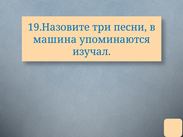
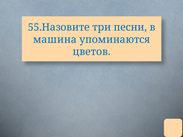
19.Назовите: 19.Назовите -> 55.Назовите (59, 27)
изучал: изучал -> цветов (92, 52)
